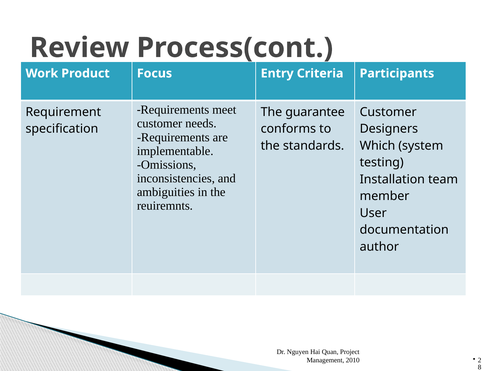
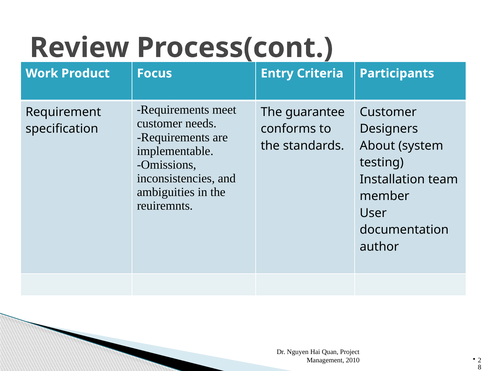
Which: Which -> About (377, 146)
